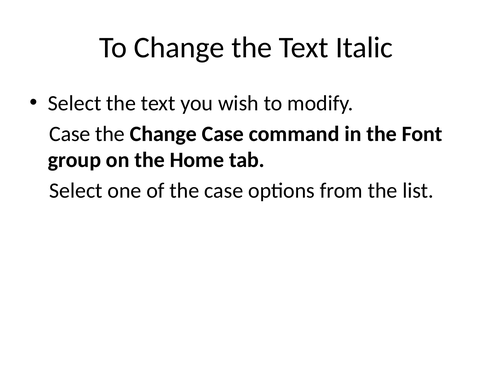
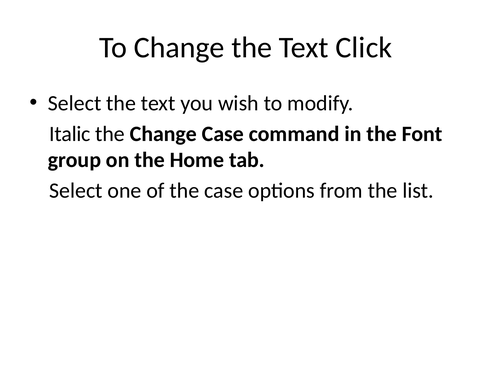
Italic: Italic -> Click (364, 48)
Case: Case -> Italic (70, 134)
